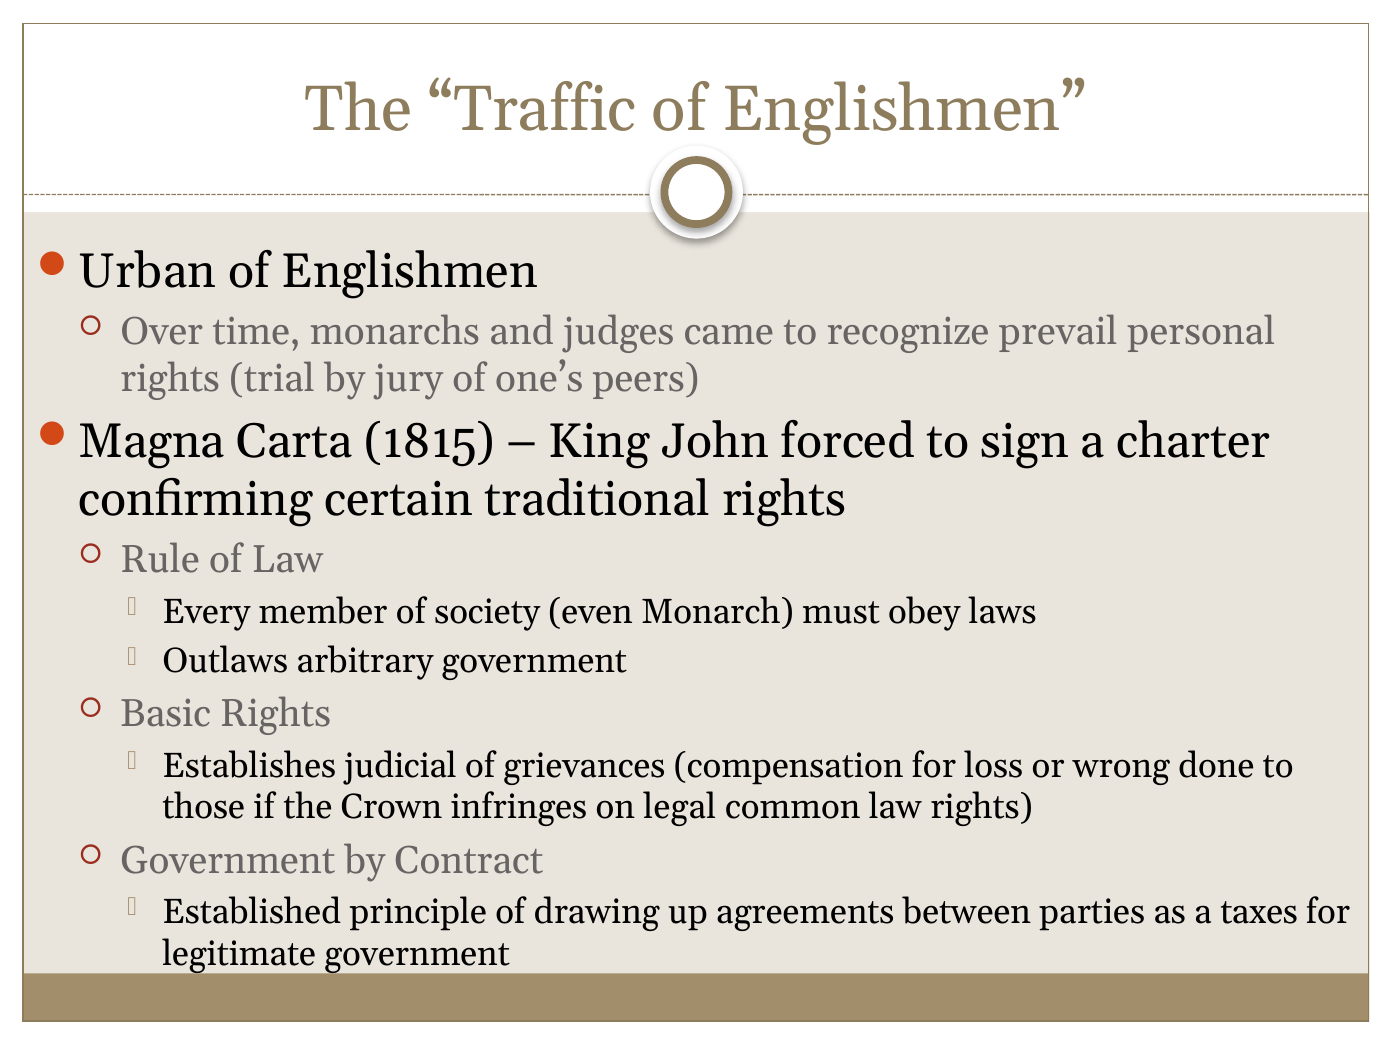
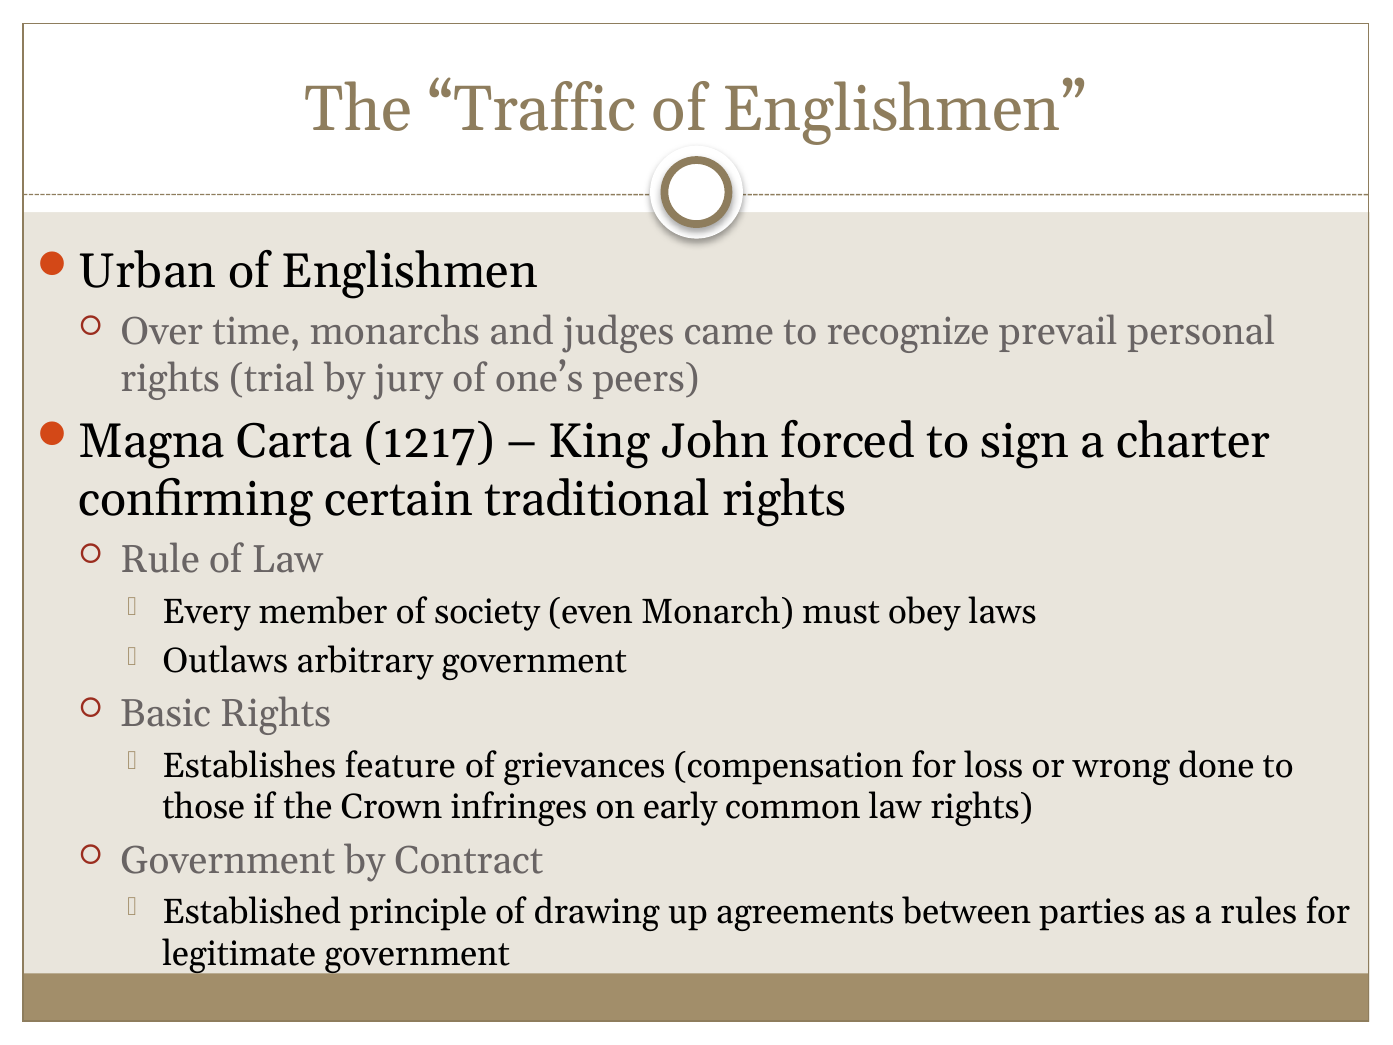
1815: 1815 -> 1217 (429, 442)
judicial: judicial -> feature (400, 765)
legal: legal -> early (680, 807)
taxes: taxes -> rules (1259, 912)
